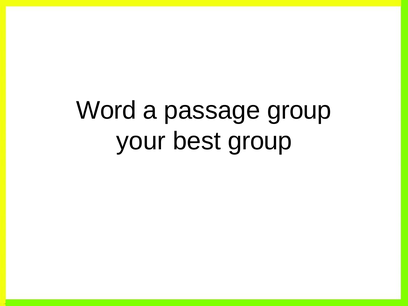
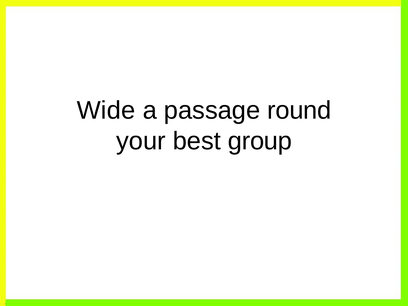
Word: Word -> Wide (106, 110)
passage group: group -> round (299, 110)
